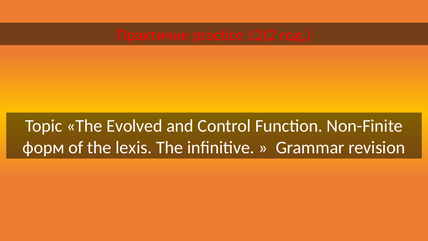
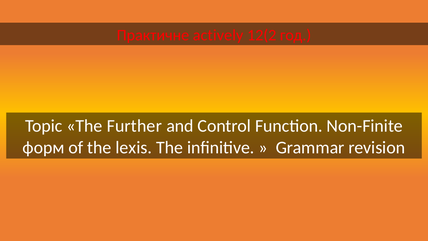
practice: practice -> actively (218, 35)
Evolved: Evolved -> Further (134, 126)
